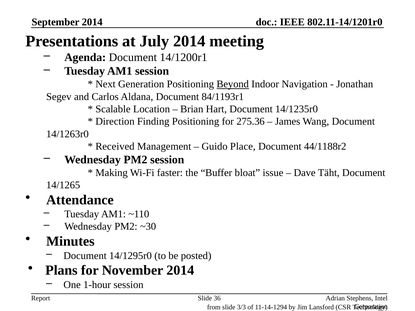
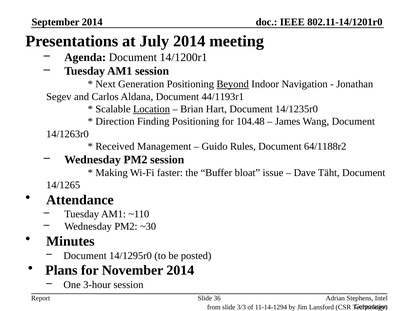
84/1193r1: 84/1193r1 -> 44/1193r1 (223, 97)
Location underline: none -> present (152, 109)
275.36: 275.36 -> 104.48 (251, 122)
Place: Place -> Rules (243, 147)
44/1188r2: 44/1188r2 -> 64/1188r2 (325, 147)
1-hour: 1-hour -> 3-hour (97, 285)
